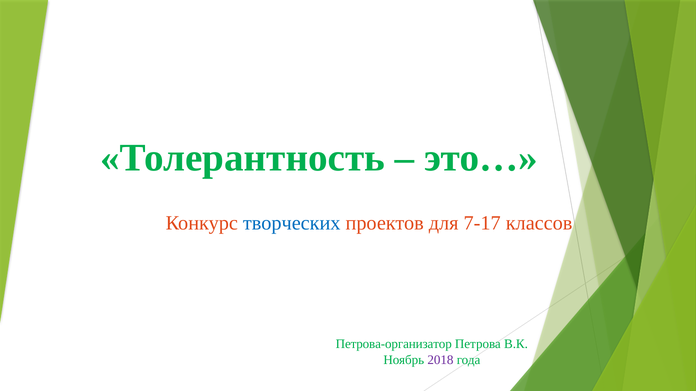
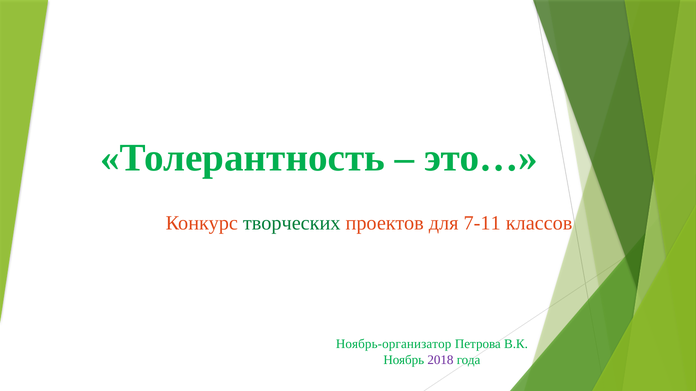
творческих colour: blue -> green (292, 224)
7-17: 7-17 -> 7-11 (482, 224)
Петрова-организатор: Петрова-организатор -> Ноябрь-организатор (394, 345)
